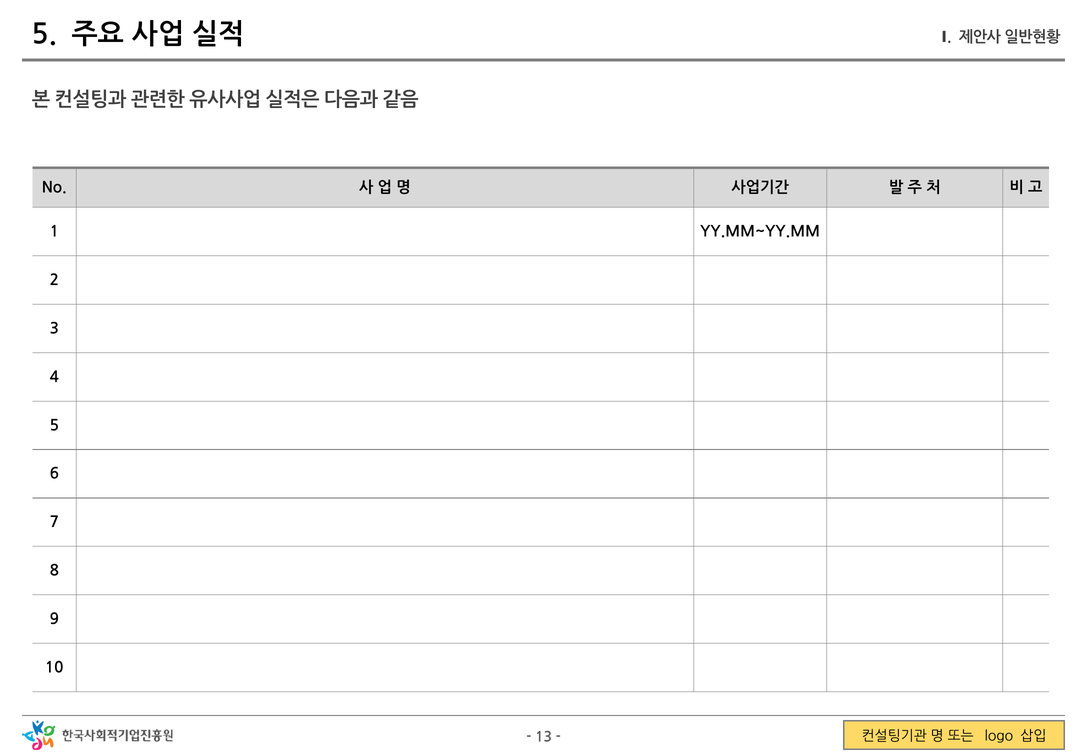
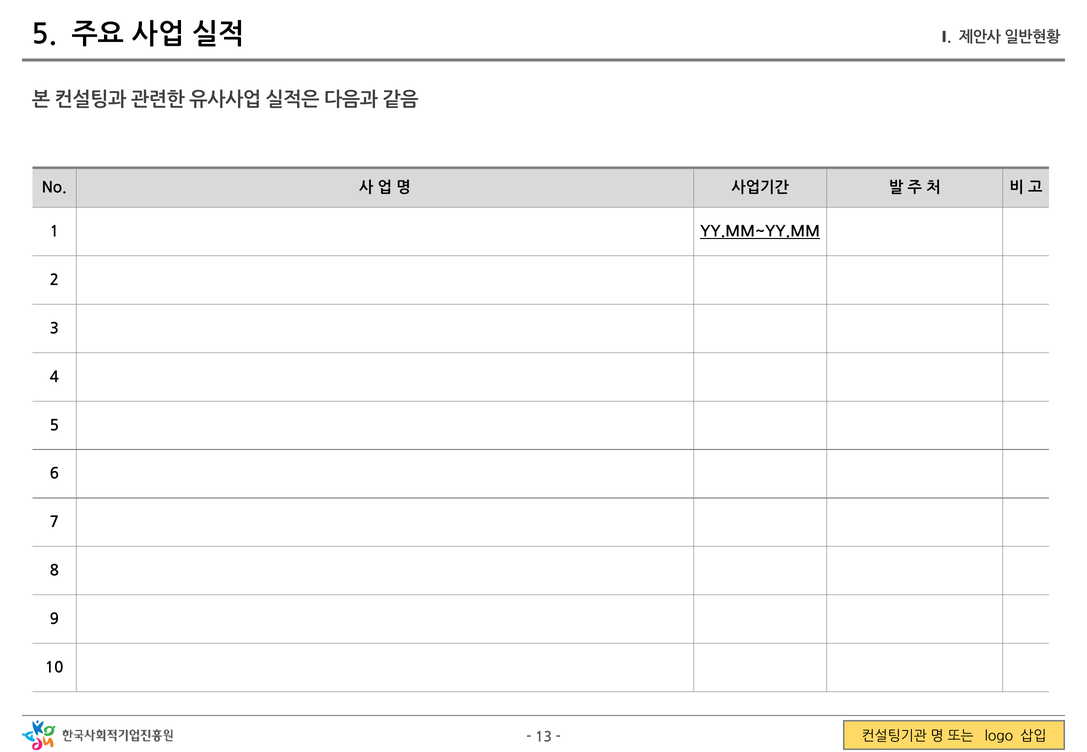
YY.MM~YY.MM underline: none -> present (760, 232)
